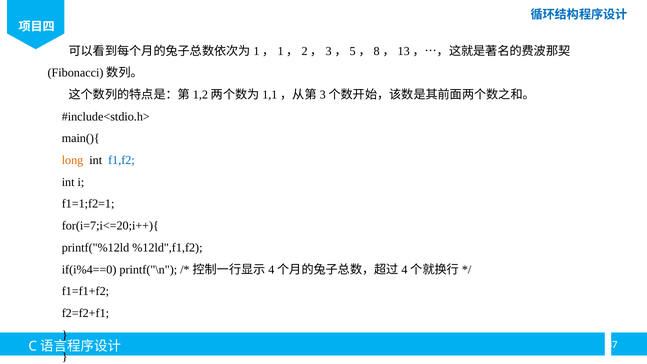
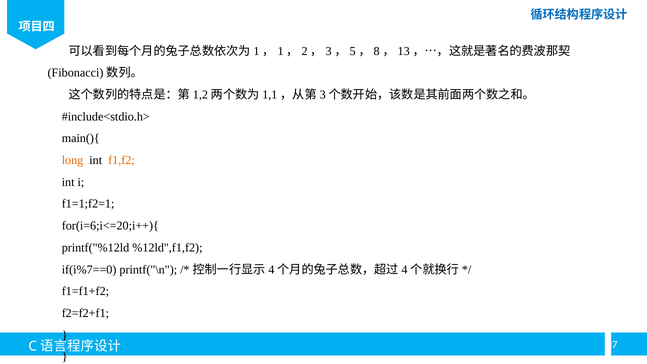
f1,f2 colour: blue -> orange (121, 160)
for(i=7;i<=20;i++){: for(i=7;i<=20;i++){ -> for(i=6;i<=20;i++){ (110, 226)
if(i%4==0: if(i%4==0 -> if(i%7==0 (89, 269)
